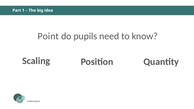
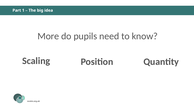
Point: Point -> More (48, 36)
